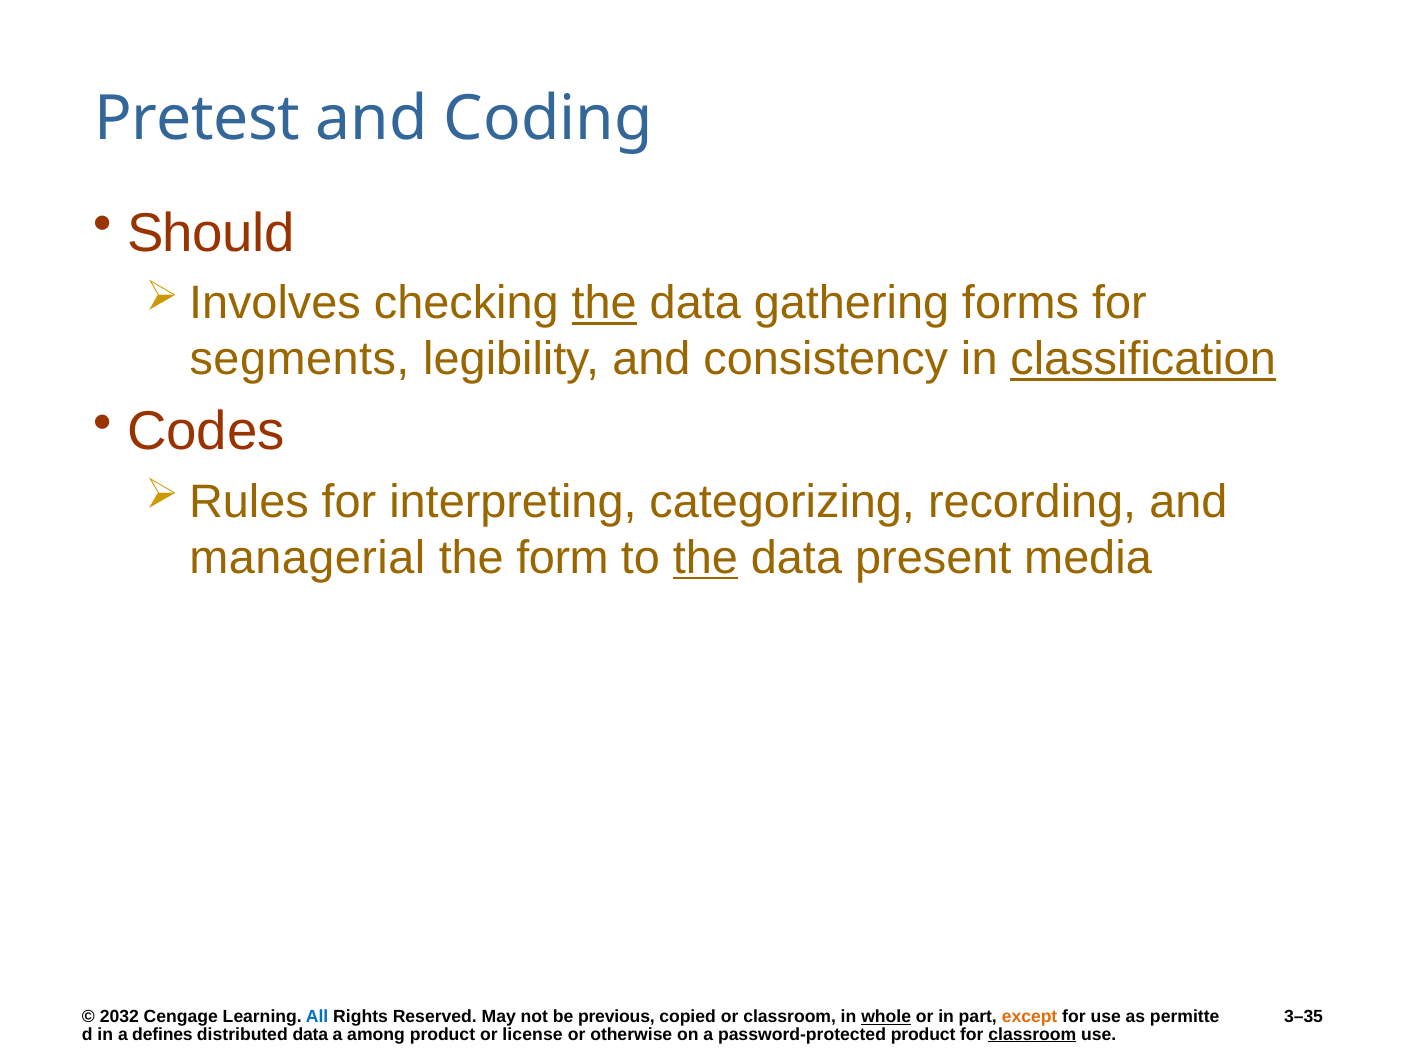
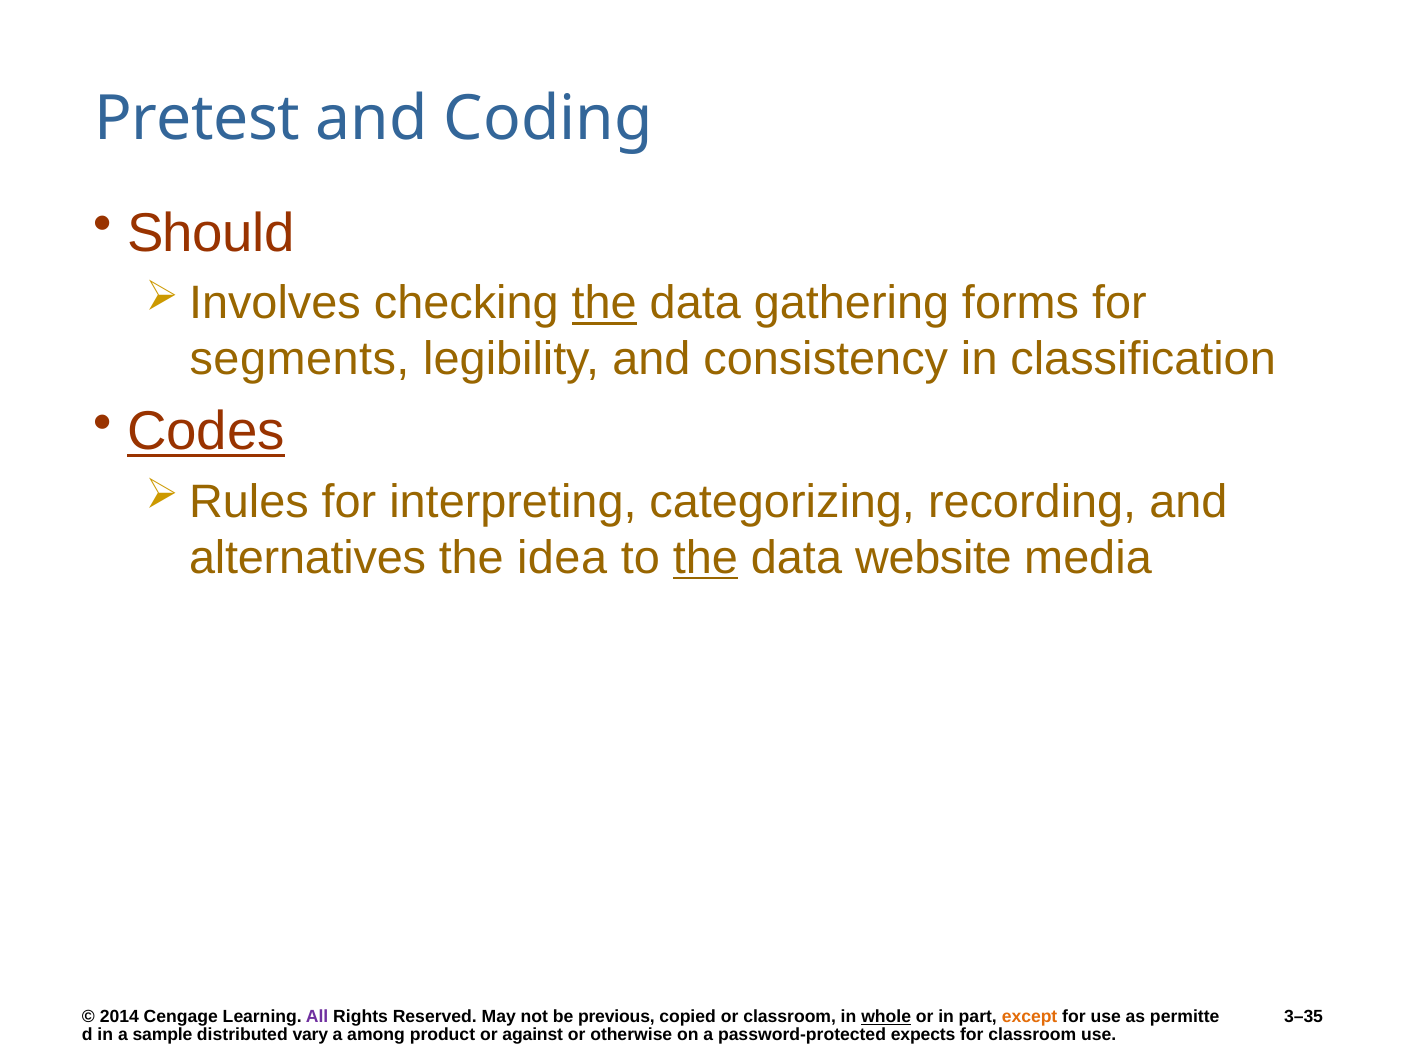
classification underline: present -> none (1143, 359)
Codes underline: none -> present (206, 432)
managerial: managerial -> alternatives (308, 558)
form: form -> idea (562, 558)
present: present -> website (933, 558)
2032: 2032 -> 2014 (119, 1016)
All colour: blue -> purple (317, 1016)
defines: defines -> sample (162, 1034)
distributed data: data -> vary (310, 1034)
license: license -> against (533, 1034)
password-protected product: product -> expects (923, 1034)
classroom underline: present -> none (1032, 1034)
